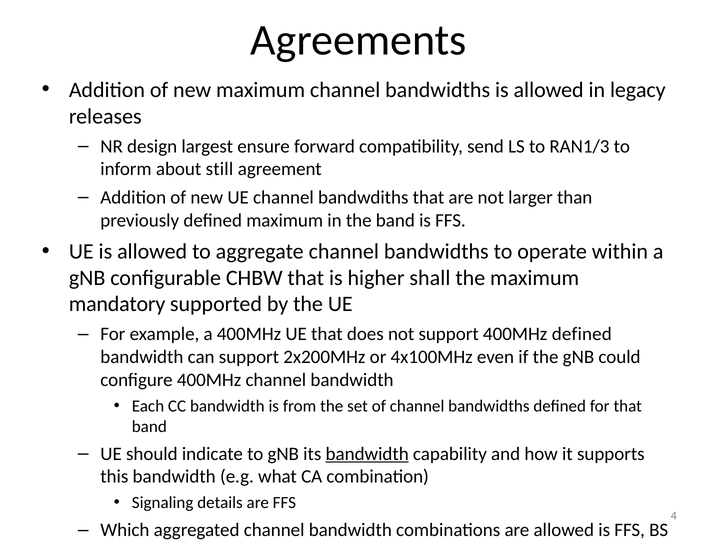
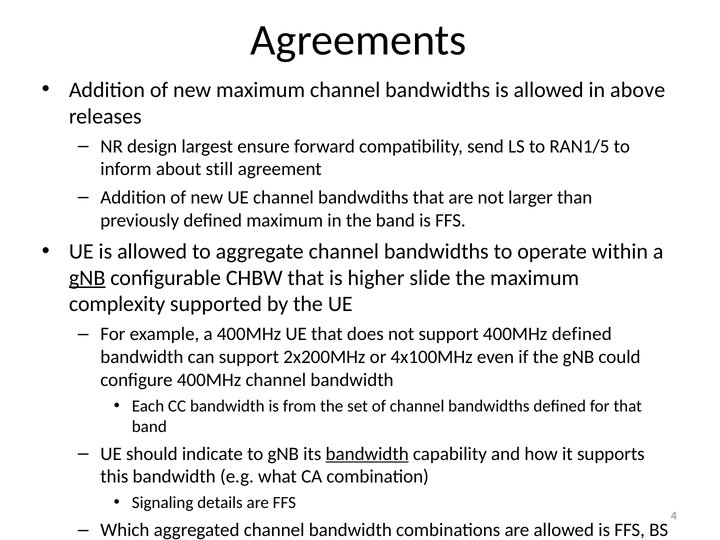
legacy: legacy -> above (638, 90)
RAN1/3: RAN1/3 -> RAN1/5 (579, 146)
gNB underline: none -> present (87, 278)
shall: shall -> slide (430, 278)
mandatory: mandatory -> complexity (117, 304)
